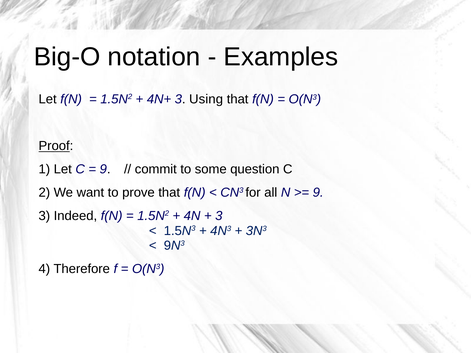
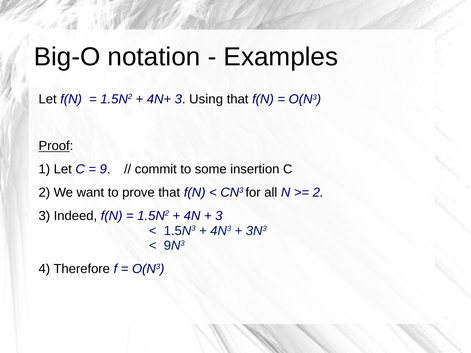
question: question -> insertion (255, 169)
9: 9 -> 2 (318, 193)
